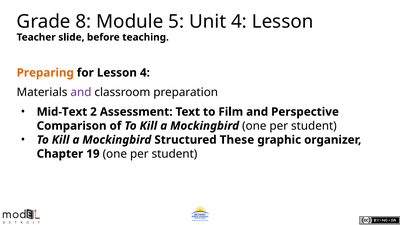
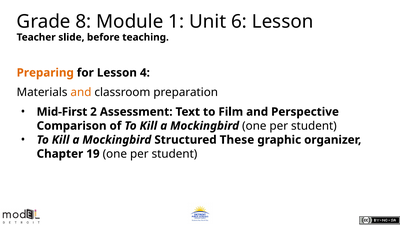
5: 5 -> 1 (176, 22)
Unit 4: 4 -> 6 (239, 22)
and colour: purple -> orange (81, 92)
Mid-Text: Mid-Text -> Mid-First (62, 112)
